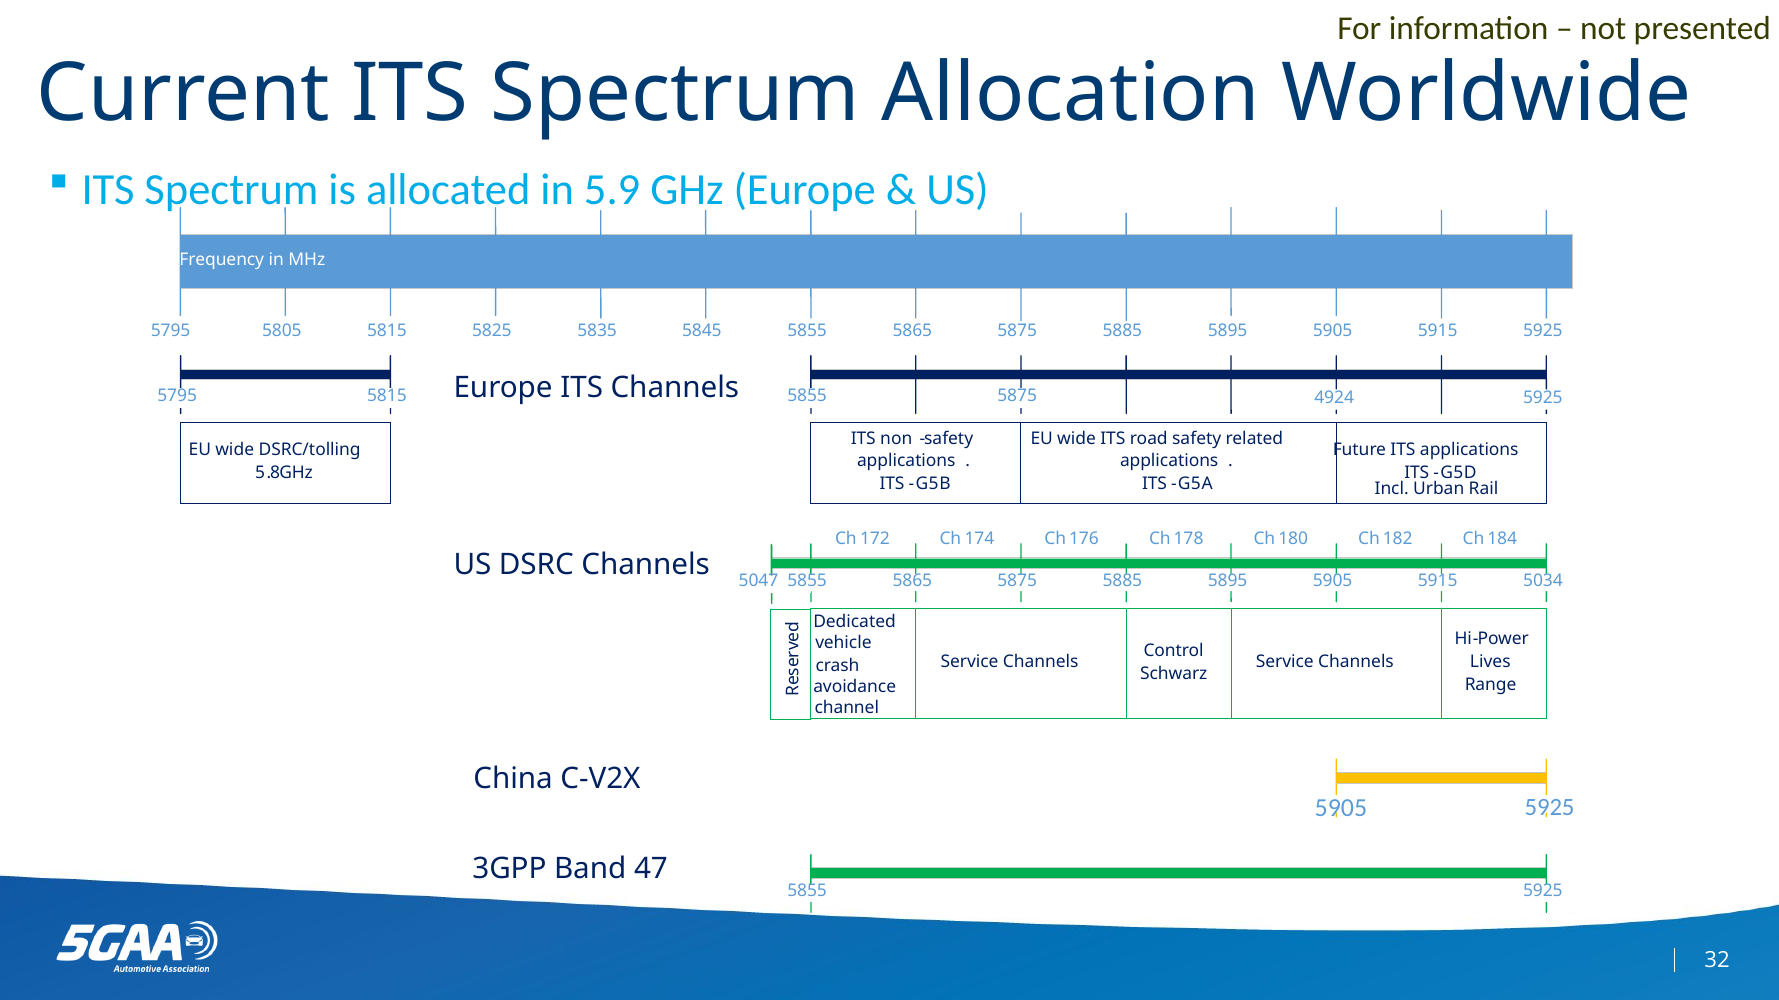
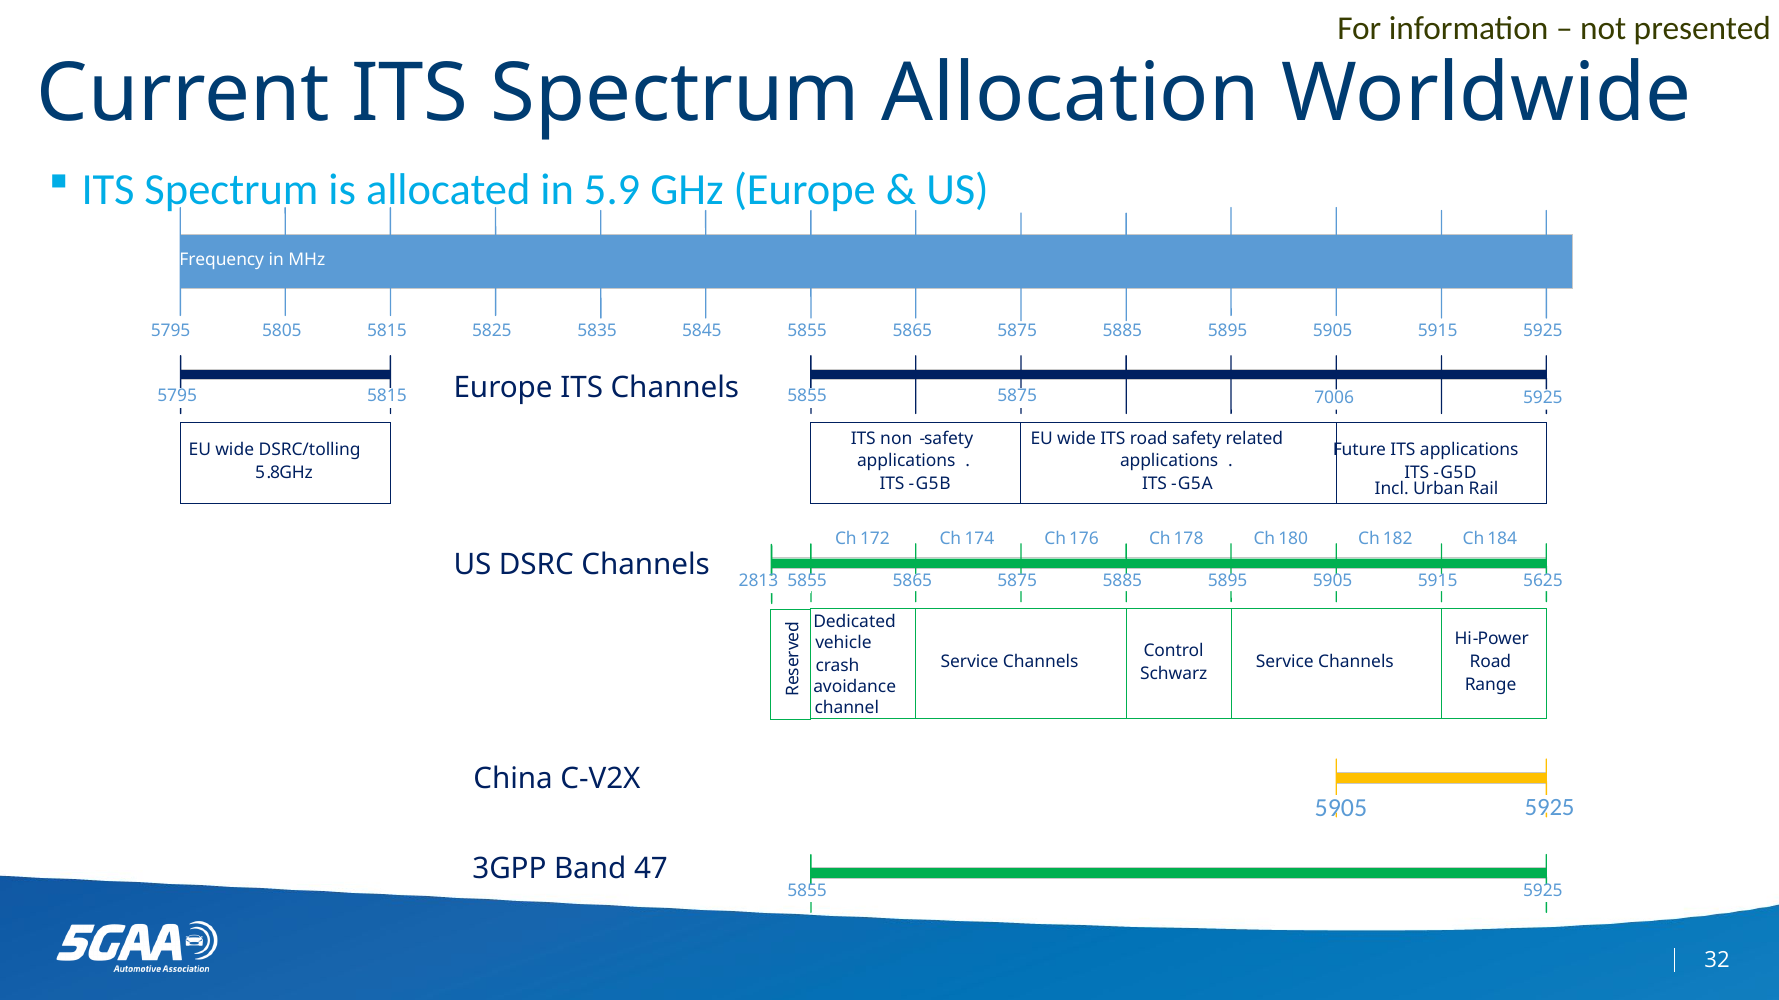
4924: 4924 -> 7006 (1334, 398)
5034: 5034 -> 5625 (1543, 581)
5047: 5047 -> 2813 (758, 581)
Lives: Lives -> Road (1490, 662)
